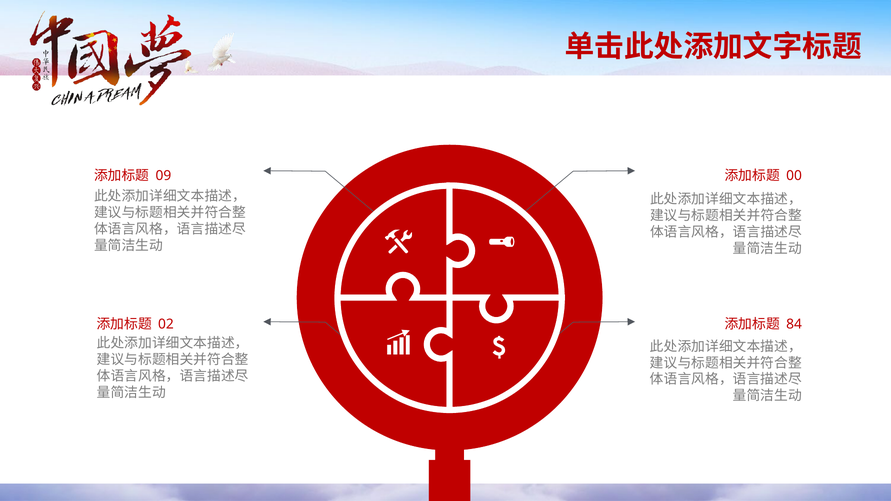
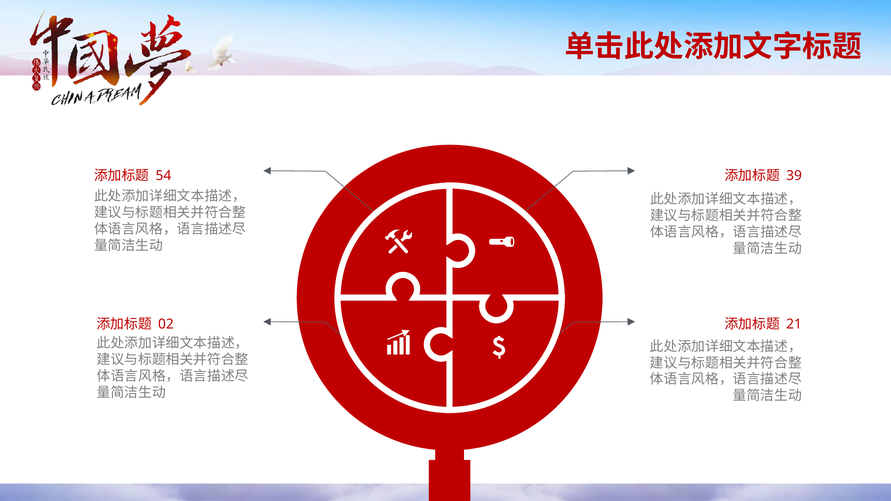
09: 09 -> 54 (163, 176)
00: 00 -> 39 (794, 176)
84: 84 -> 21 (794, 324)
